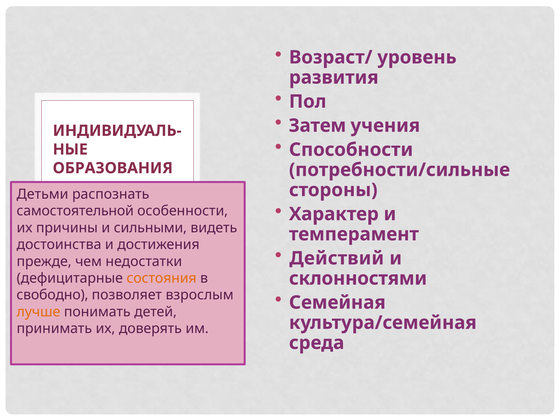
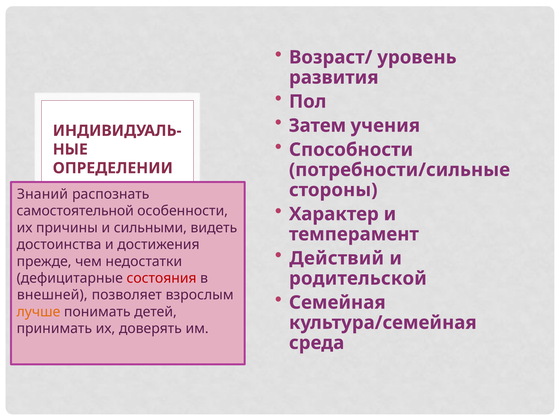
ОБРАЗОВАНИЯ: ОБРАЗОВАНИЯ -> ОПРЕДЕЛЕНИИ (113, 168)
Детьми: Детьми -> Знаний (42, 194)
состояния colour: orange -> red (162, 278)
склонностями: склонностями -> родительской (358, 278)
свободно: свободно -> внешней (52, 295)
